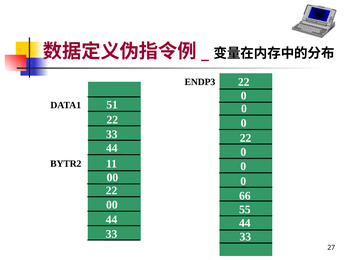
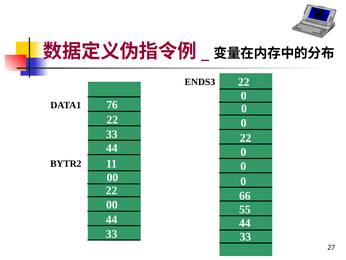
ENDP3: ENDP3 -> ENDS3 (200, 82)
51: 51 -> 76 (112, 105)
